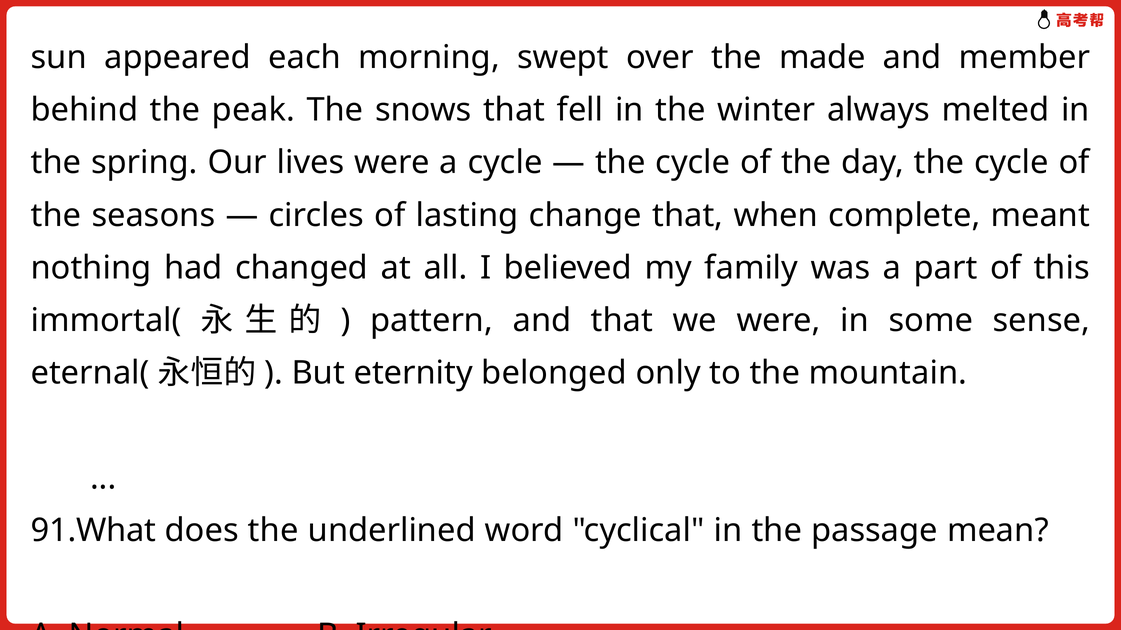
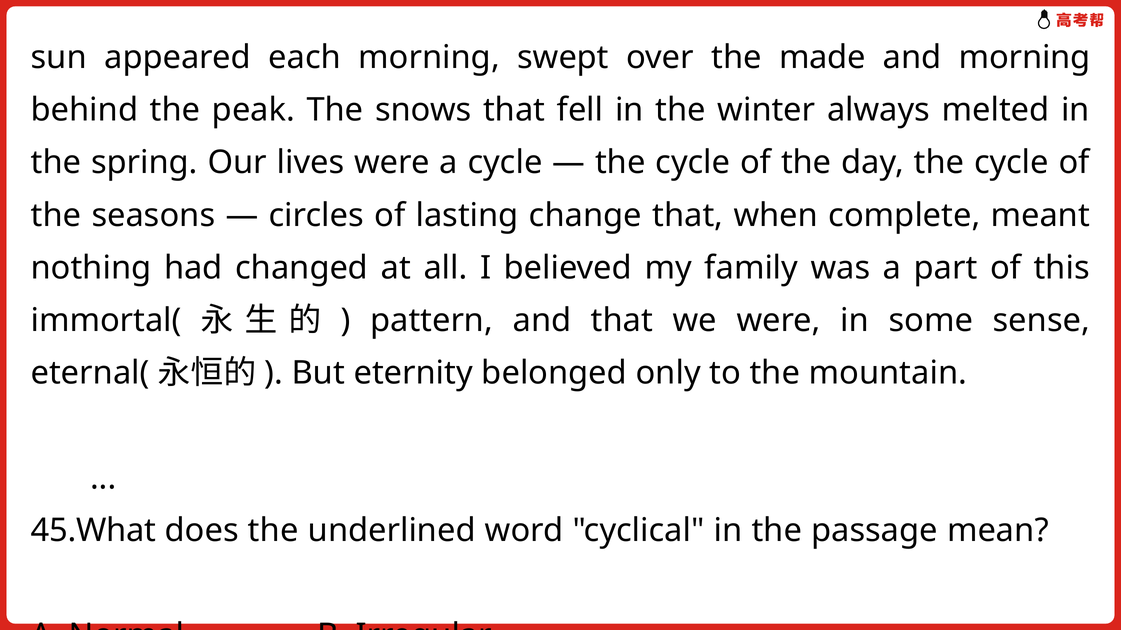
and member: member -> morning (1025, 58)
91.What: 91.What -> 45.What (93, 531)
